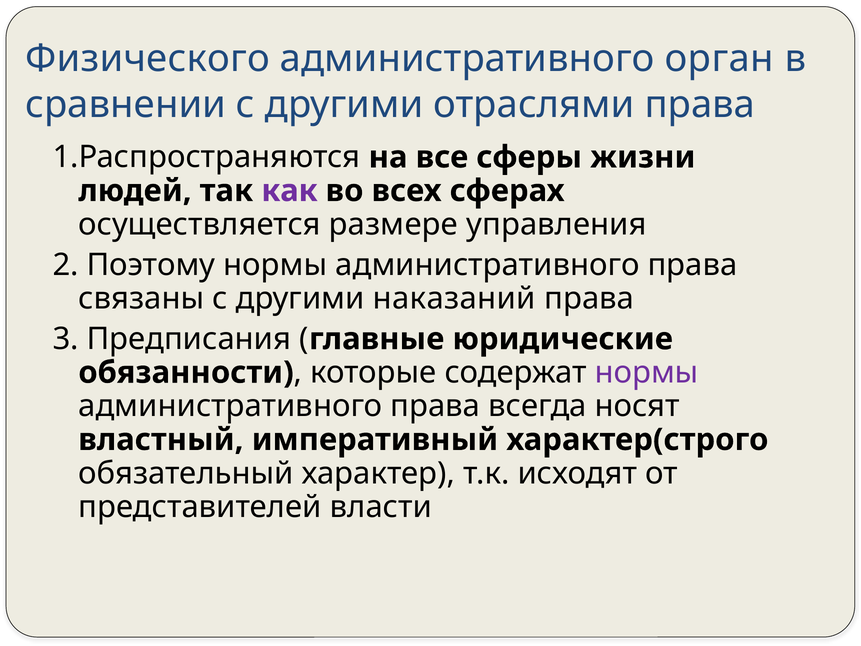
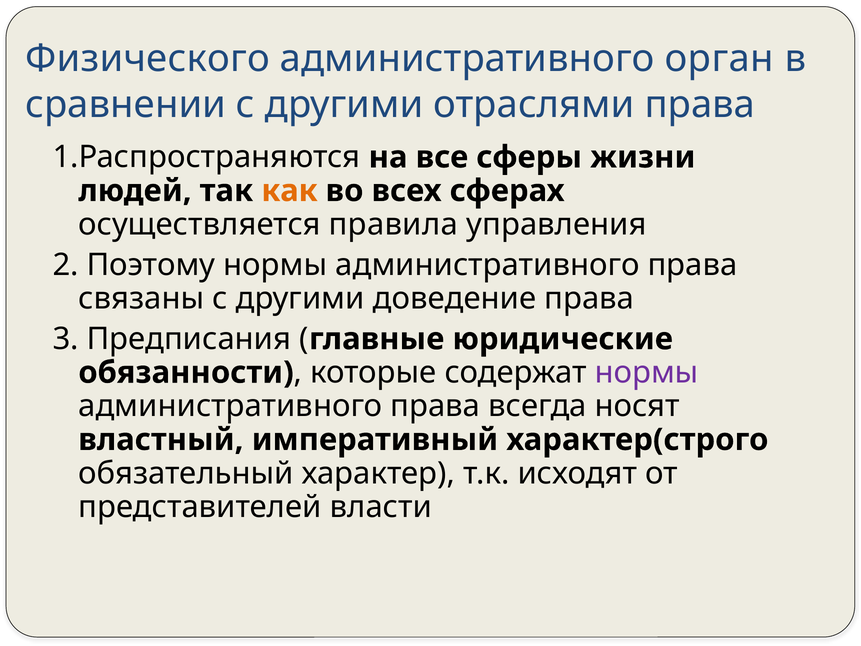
как colour: purple -> orange (289, 191)
размере: размере -> правила (393, 224)
наказаний: наказаний -> доведение (454, 298)
